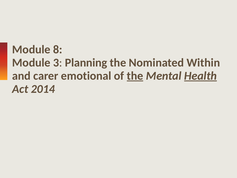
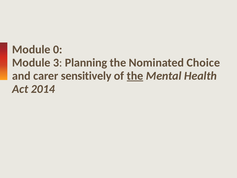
8: 8 -> 0 (58, 49)
Within: Within -> Choice (203, 63)
emotional: emotional -> sensitively (86, 76)
Health underline: present -> none (200, 76)
